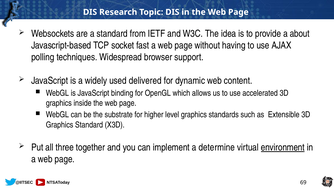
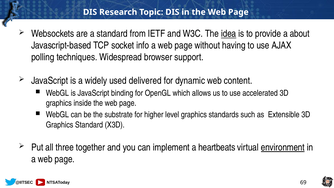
idea underline: none -> present (229, 34)
fast: fast -> info (143, 45)
determine: determine -> heartbeats (217, 147)
